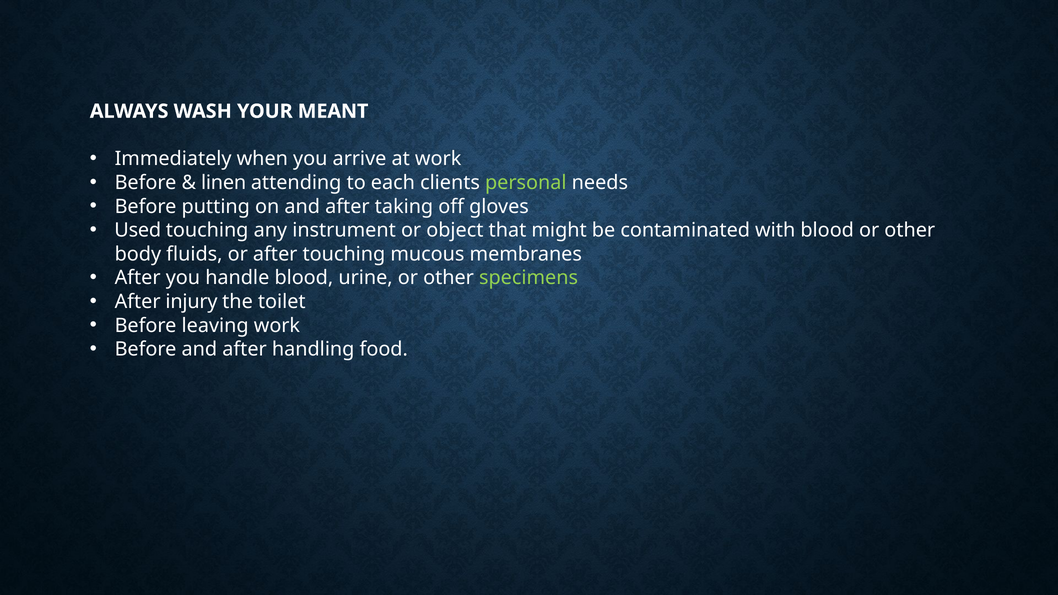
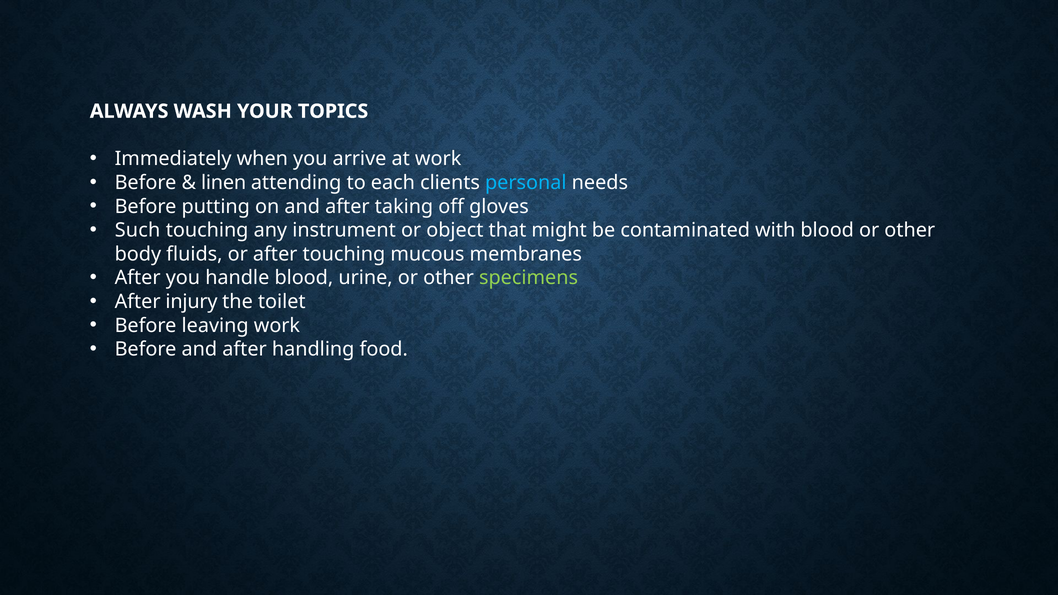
MEANT: MEANT -> TOPICS (333, 111)
personal colour: light green -> light blue (526, 183)
Used: Used -> Such (138, 230)
